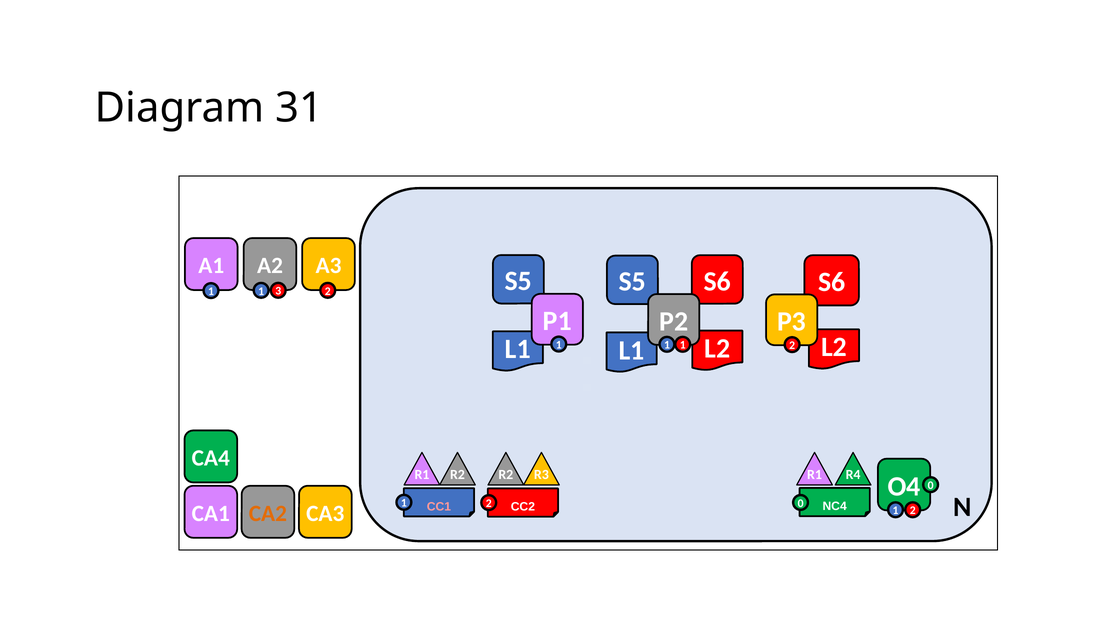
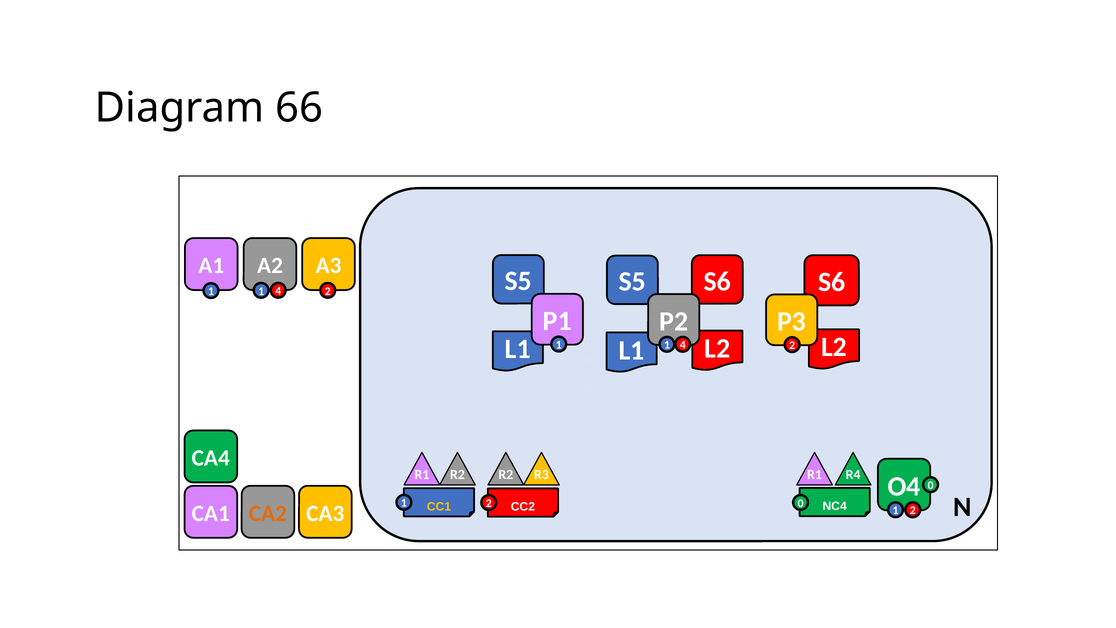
31: 31 -> 66 (299, 108)
3: 3 -> 4 (278, 291)
1: 1 -> 4 (683, 345)
CC1 colour: pink -> yellow (439, 506)
